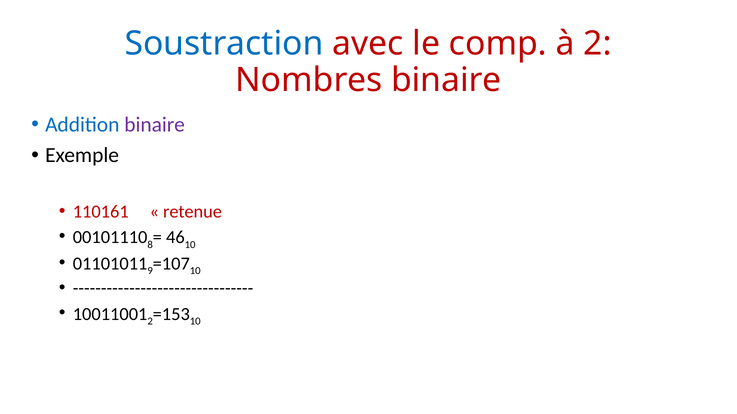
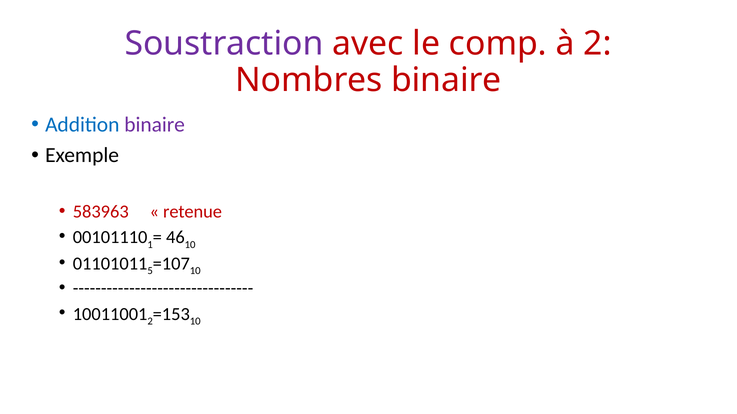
Soustraction colour: blue -> purple (224, 44)
110161: 110161 -> 583963 (101, 212)
8: 8 -> 1 (150, 245)
9: 9 -> 5 (150, 271)
